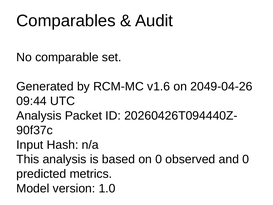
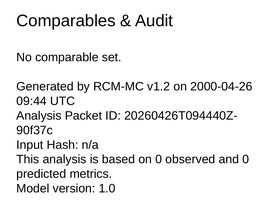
v1.6: v1.6 -> v1.2 (159, 86)
2049-04-26: 2049-04-26 -> 2000-04-26 (221, 86)
